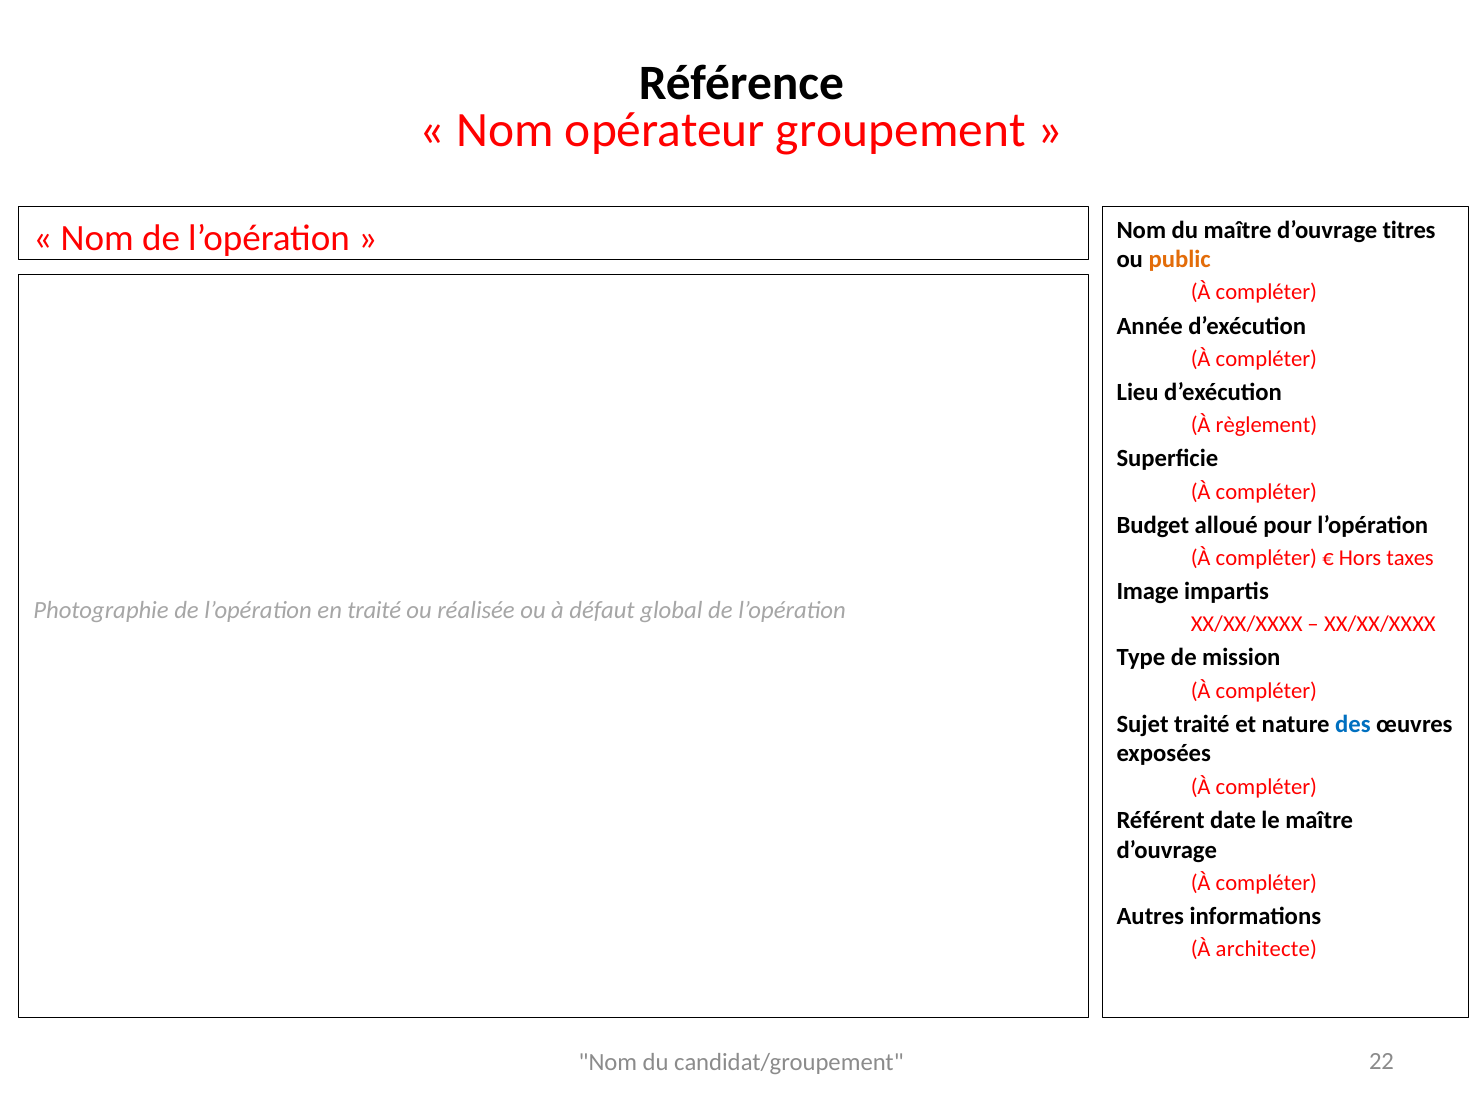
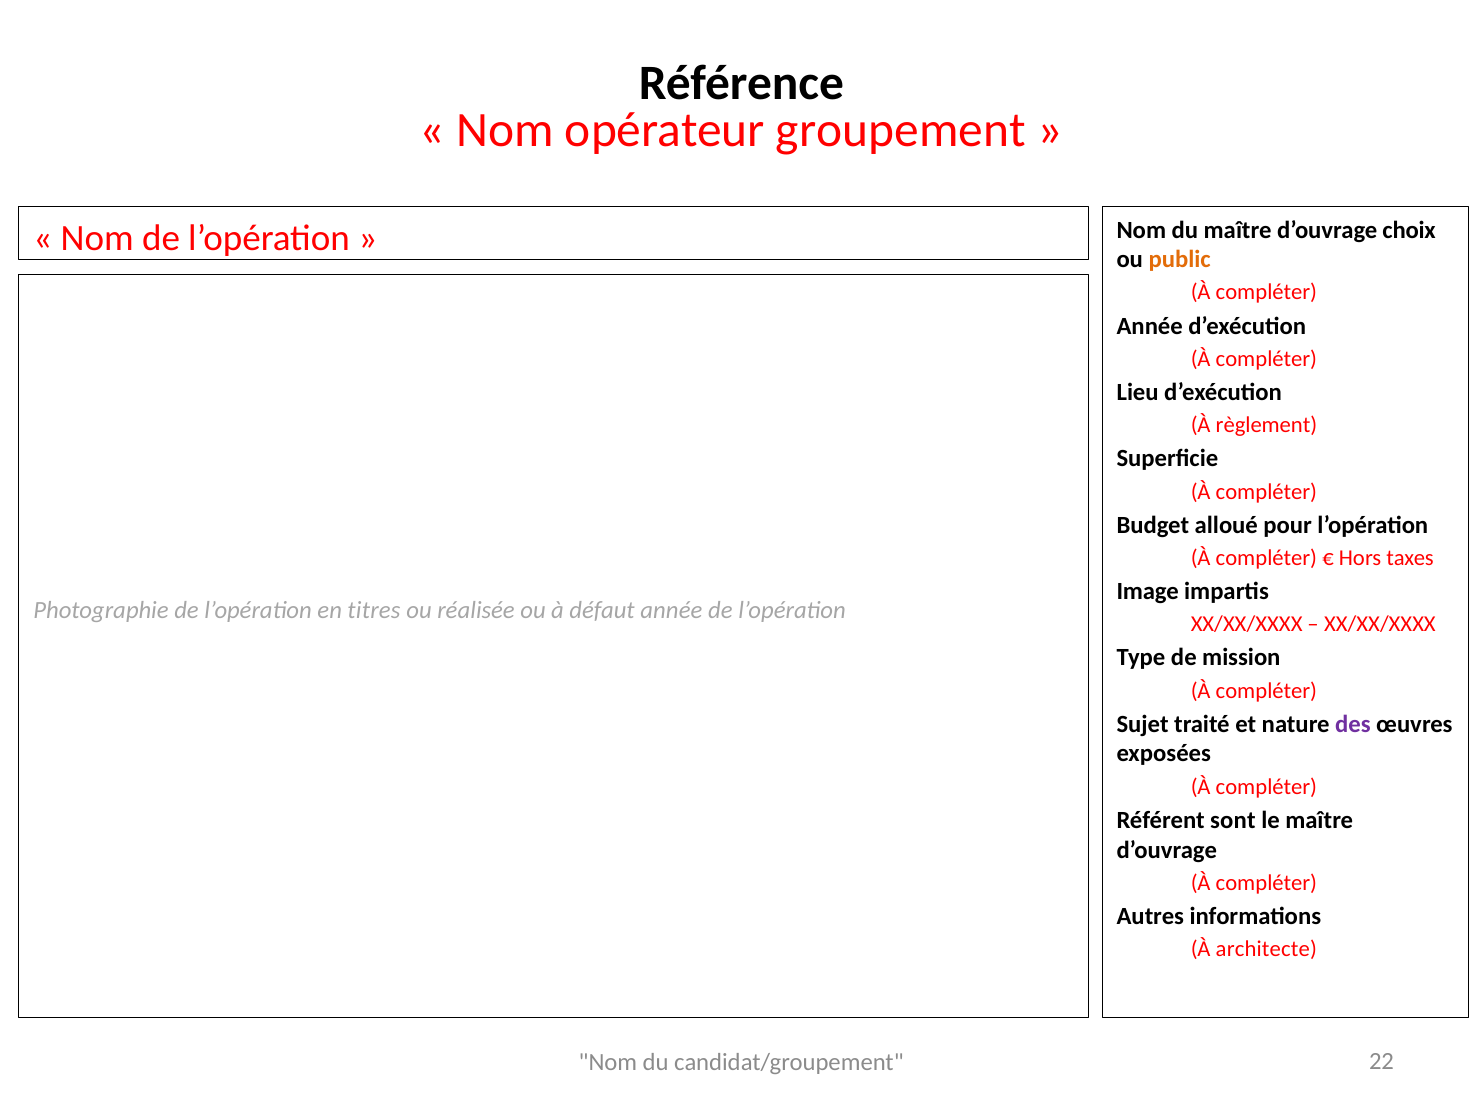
titres: titres -> choix (1409, 230)
en traité: traité -> titres (374, 610)
défaut global: global -> année (671, 610)
des colour: blue -> purple (1353, 724)
date: date -> sont (1233, 820)
